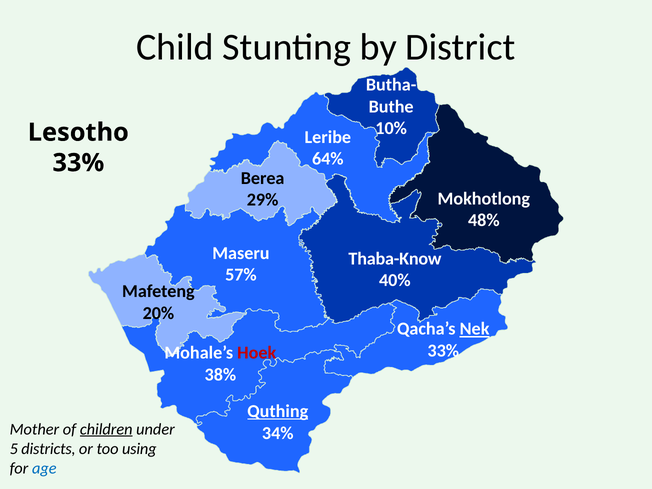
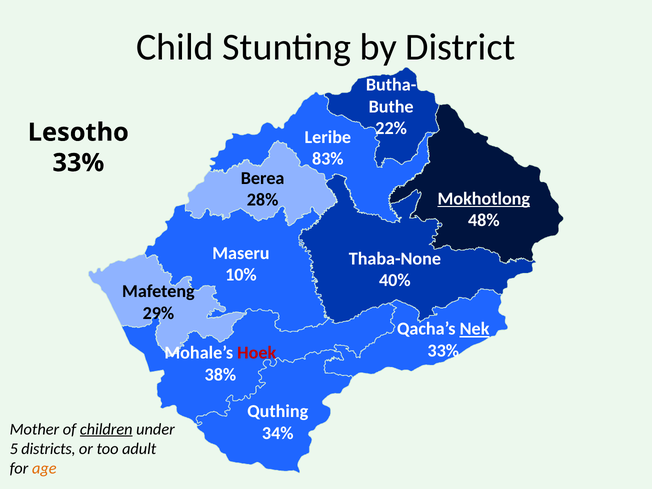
10%: 10% -> 22% (391, 129)
64%: 64% -> 83% (328, 159)
Mokhotlong underline: none -> present (484, 199)
29%: 29% -> 28% (263, 200)
Thaba-Know: Thaba-Know -> Thaba-None (395, 259)
57%: 57% -> 10% (241, 275)
20%: 20% -> 29% (158, 313)
Quthing underline: present -> none (278, 411)
using: using -> adult (139, 449)
age colour: blue -> orange (44, 468)
